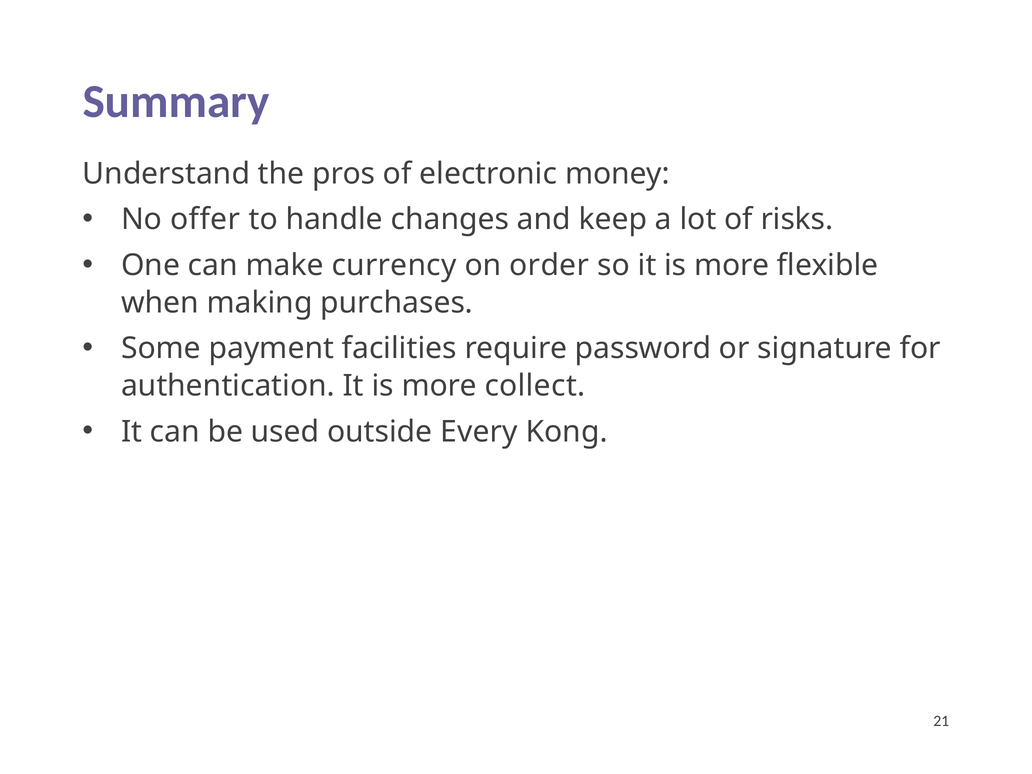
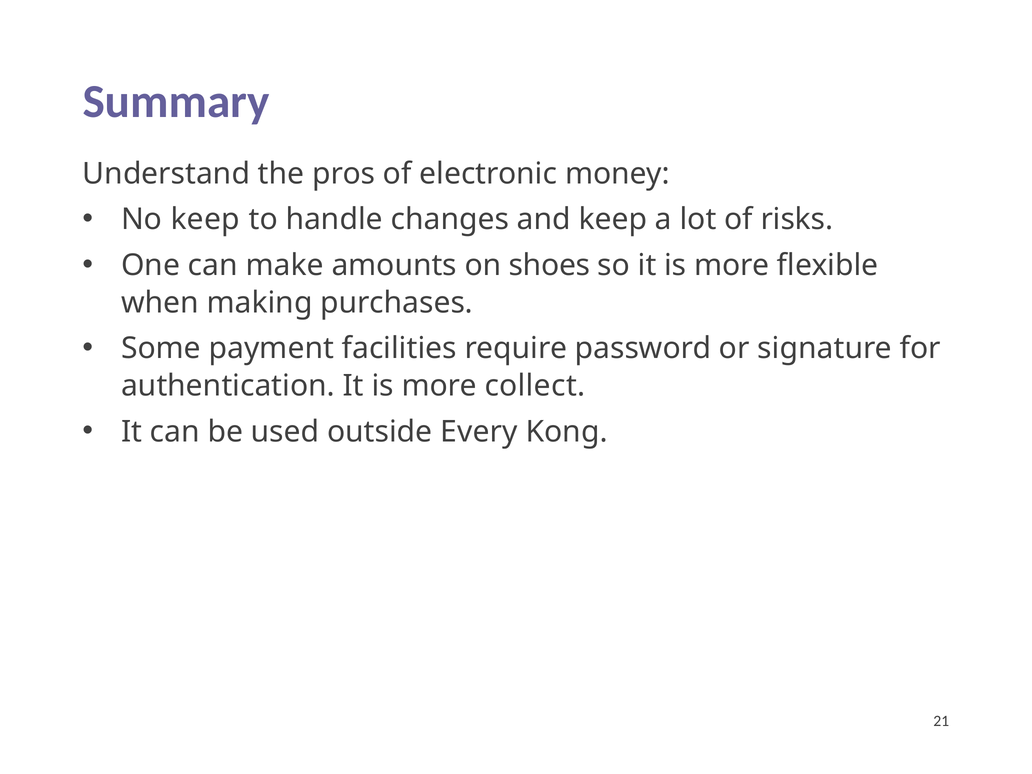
No offer: offer -> keep (205, 220)
currency: currency -> amounts (394, 265)
order: order -> shoes (550, 265)
